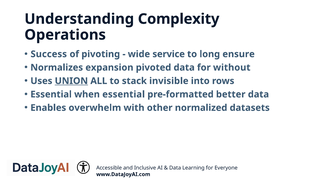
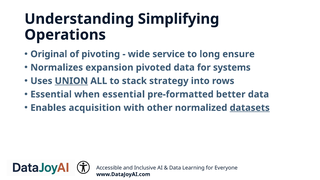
Complexity: Complexity -> Simplifying (179, 19)
Success: Success -> Original (49, 54)
without: without -> systems (232, 68)
invisible: invisible -> strategy (169, 81)
overwhelm: overwhelm -> acquisition (95, 108)
datasets underline: none -> present (250, 108)
